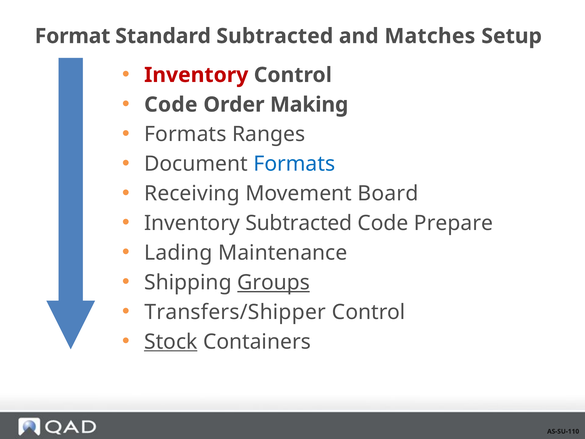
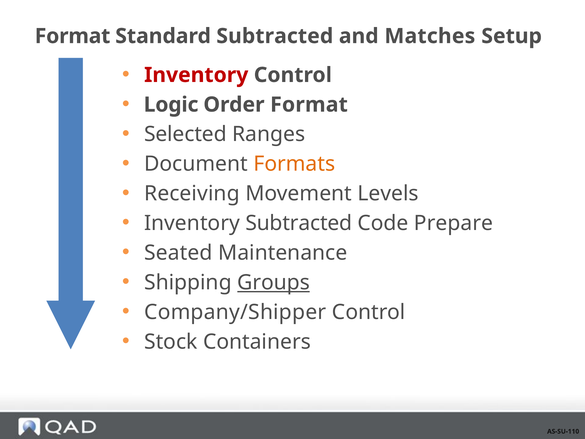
Code: Code -> Logic (171, 105)
Order Making: Making -> Format (309, 105)
Formats: Formats -> Selected (185, 134)
Formats colour: blue -> orange (294, 164)
Board: Board -> Levels (388, 193)
Lading: Lading -> Seated (178, 253)
Transfers/Shipper: Transfers/Shipper -> Company/Shipper (235, 312)
Stock underline: present -> none (171, 342)
